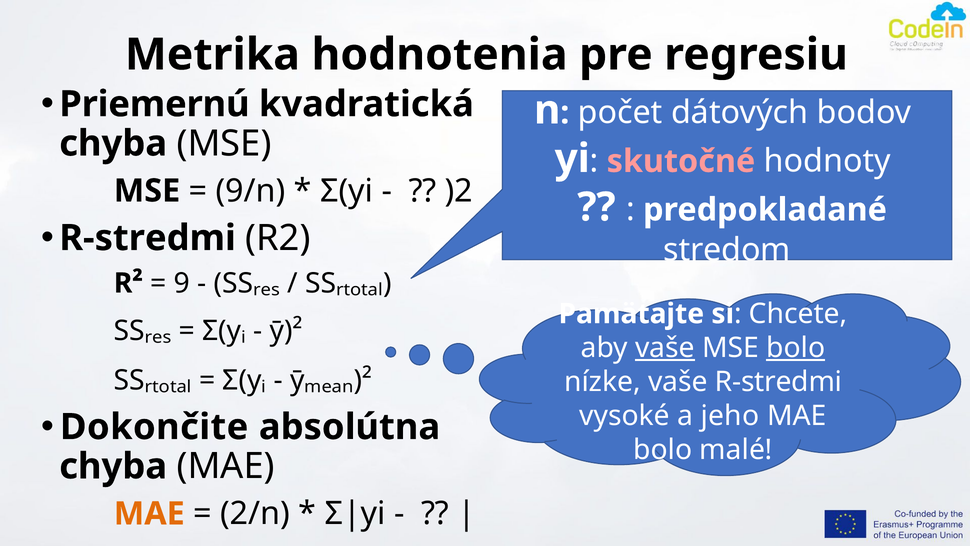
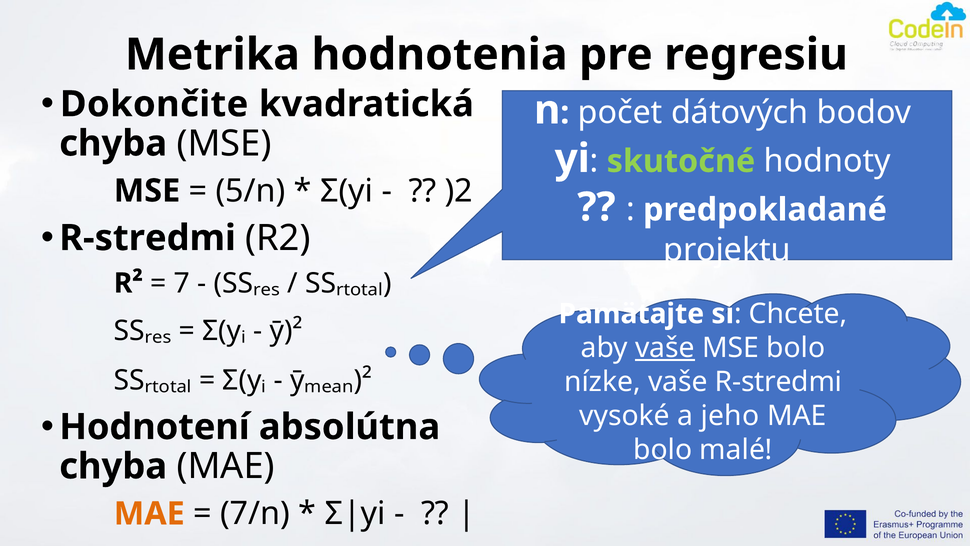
Priemernú: Priemernú -> Dokončite (154, 104)
skutočné colour: pink -> light green (681, 161)
9/n: 9/n -> 5/n (250, 191)
stredom: stredom -> projektu (727, 250)
9: 9 -> 7 (182, 283)
bolo underline: present -> none (796, 348)
Dokončite: Dokončite -> Hodnotení (154, 427)
2/n: 2/n -> 7/n (255, 513)
